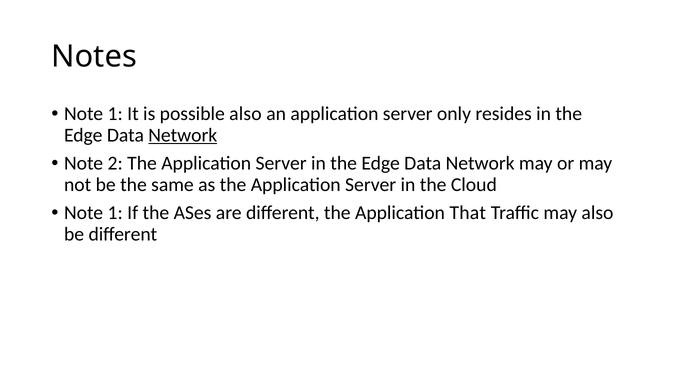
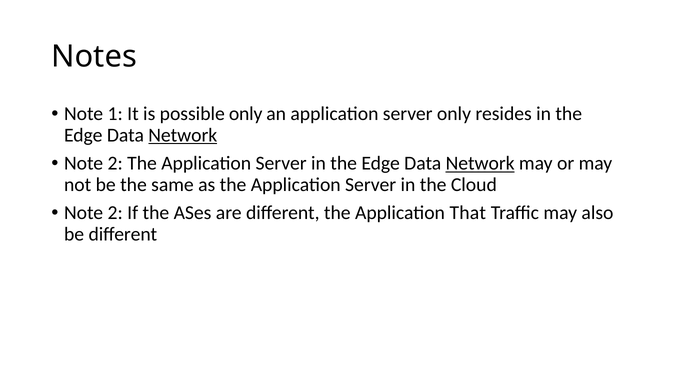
possible also: also -> only (246, 114)
Network underline: none -> present (480, 163)
1: 1 -> 2 (115, 213)
